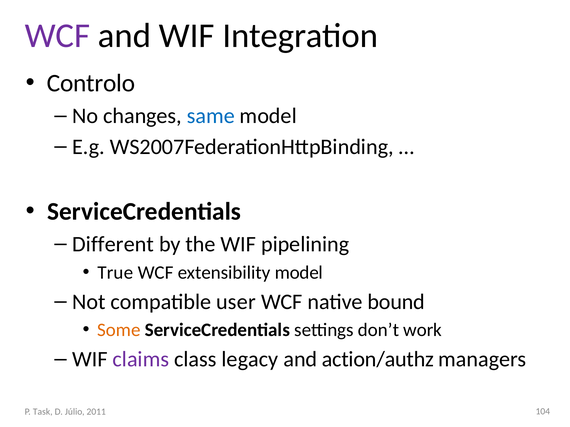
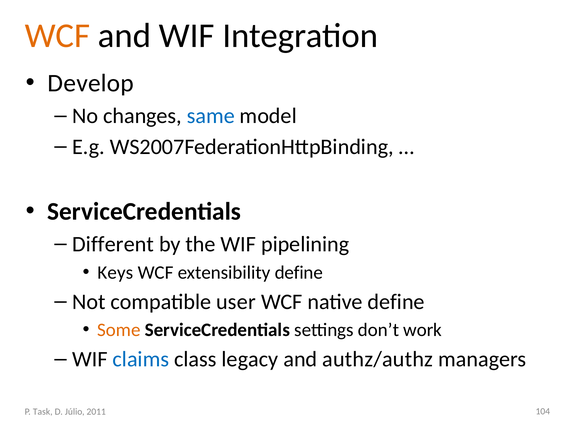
WCF colour: purple -> orange (57, 36)
Controlo: Controlo -> Develop (91, 83)
True: True -> Keys (115, 273)
extensibility model: model -> define (299, 273)
native bound: bound -> define (396, 302)
claims colour: purple -> blue (141, 360)
action/authz: action/authz -> authz/authz (378, 360)
